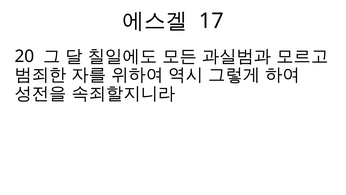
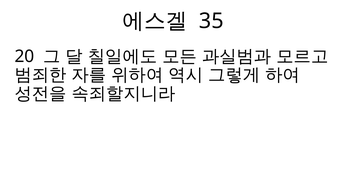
17: 17 -> 35 (211, 21)
